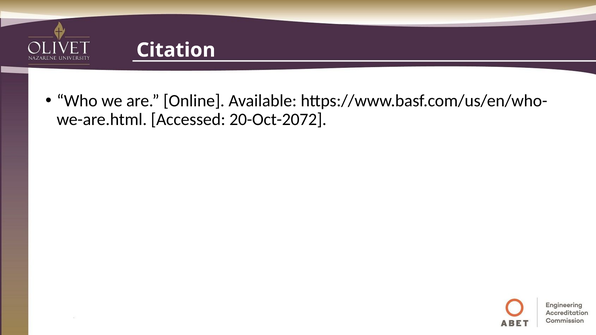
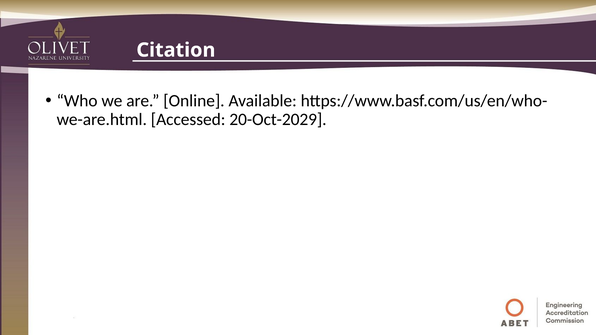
20-Oct-2072: 20-Oct-2072 -> 20-Oct-2029 (278, 120)
